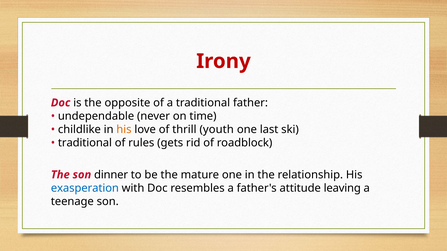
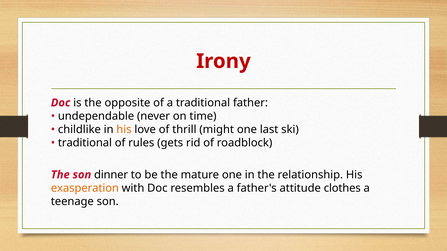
youth: youth -> might (217, 130)
exasperation colour: blue -> orange (85, 188)
leaving: leaving -> clothes (342, 188)
